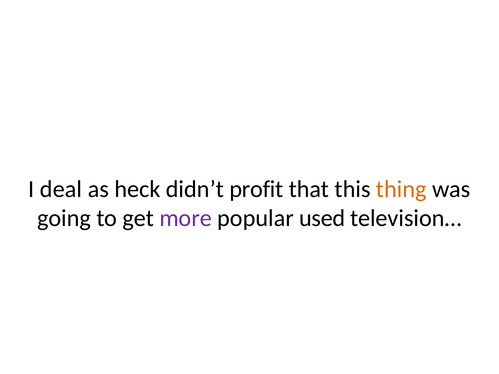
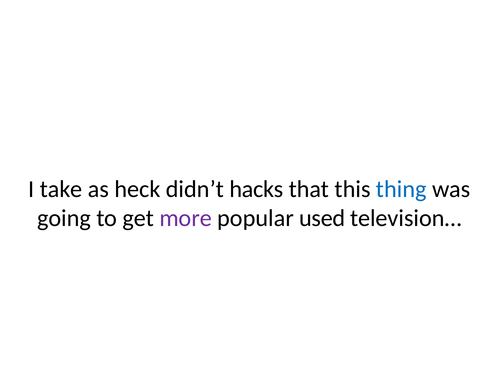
deal: deal -> take (61, 189)
profit: profit -> hacks (256, 189)
thing colour: orange -> blue (401, 189)
